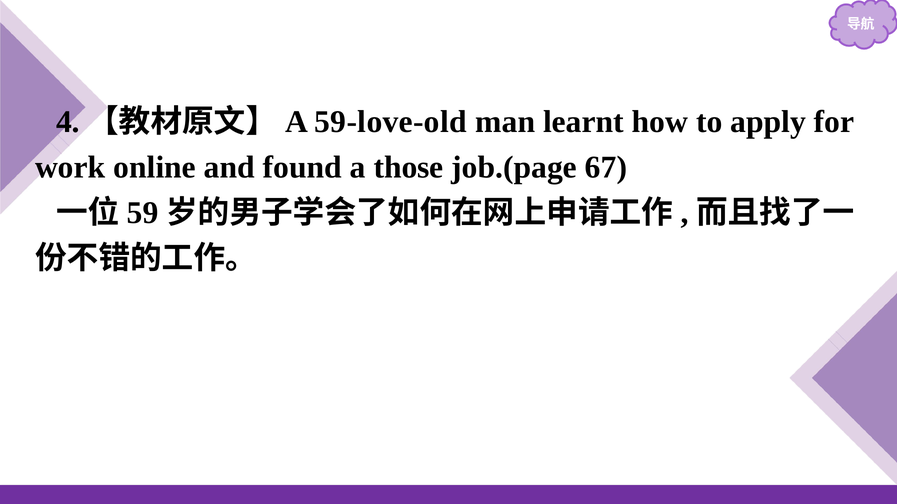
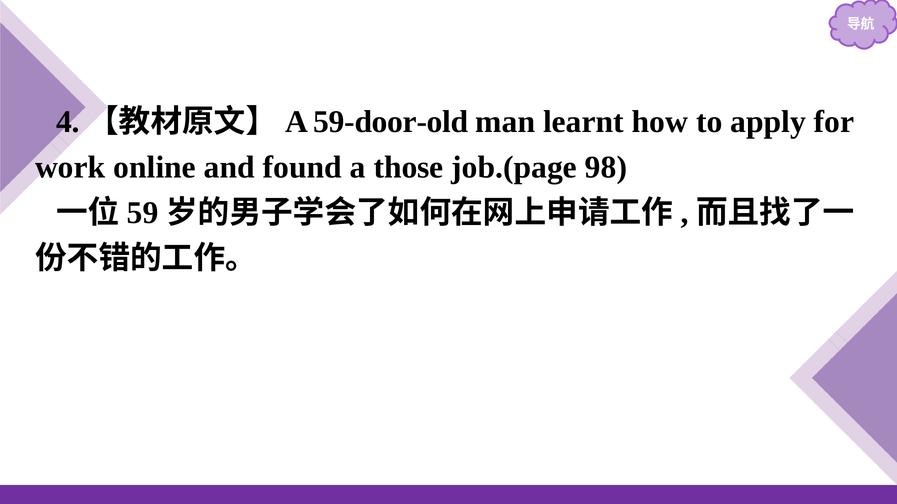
59-love-old: 59-love-old -> 59-door-old (391, 122)
67: 67 -> 98 (606, 168)
